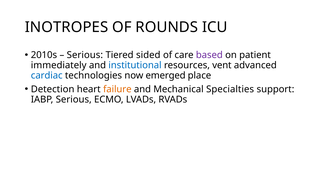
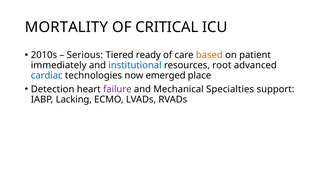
INOTROPES: INOTROPES -> MORTALITY (66, 27)
ROUNDS: ROUNDS -> CRITICAL (167, 27)
sided: sided -> ready (148, 55)
based colour: purple -> orange (209, 55)
vent: vent -> root (222, 65)
failure colour: orange -> purple (117, 89)
IABP Serious: Serious -> Lacking (74, 99)
